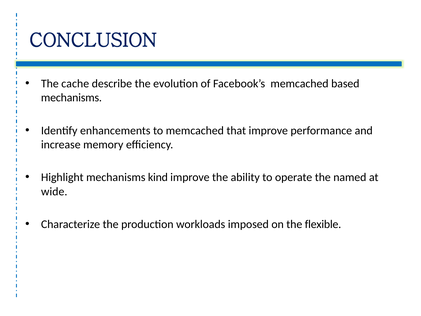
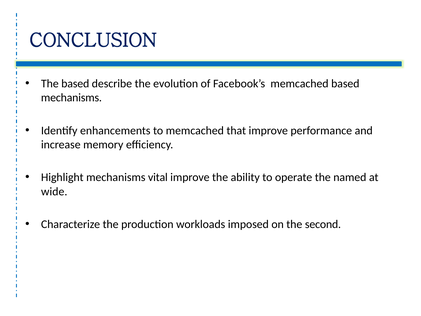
The cache: cache -> based (75, 84)
kind: kind -> vital (158, 177)
flexible: flexible -> second (323, 224)
